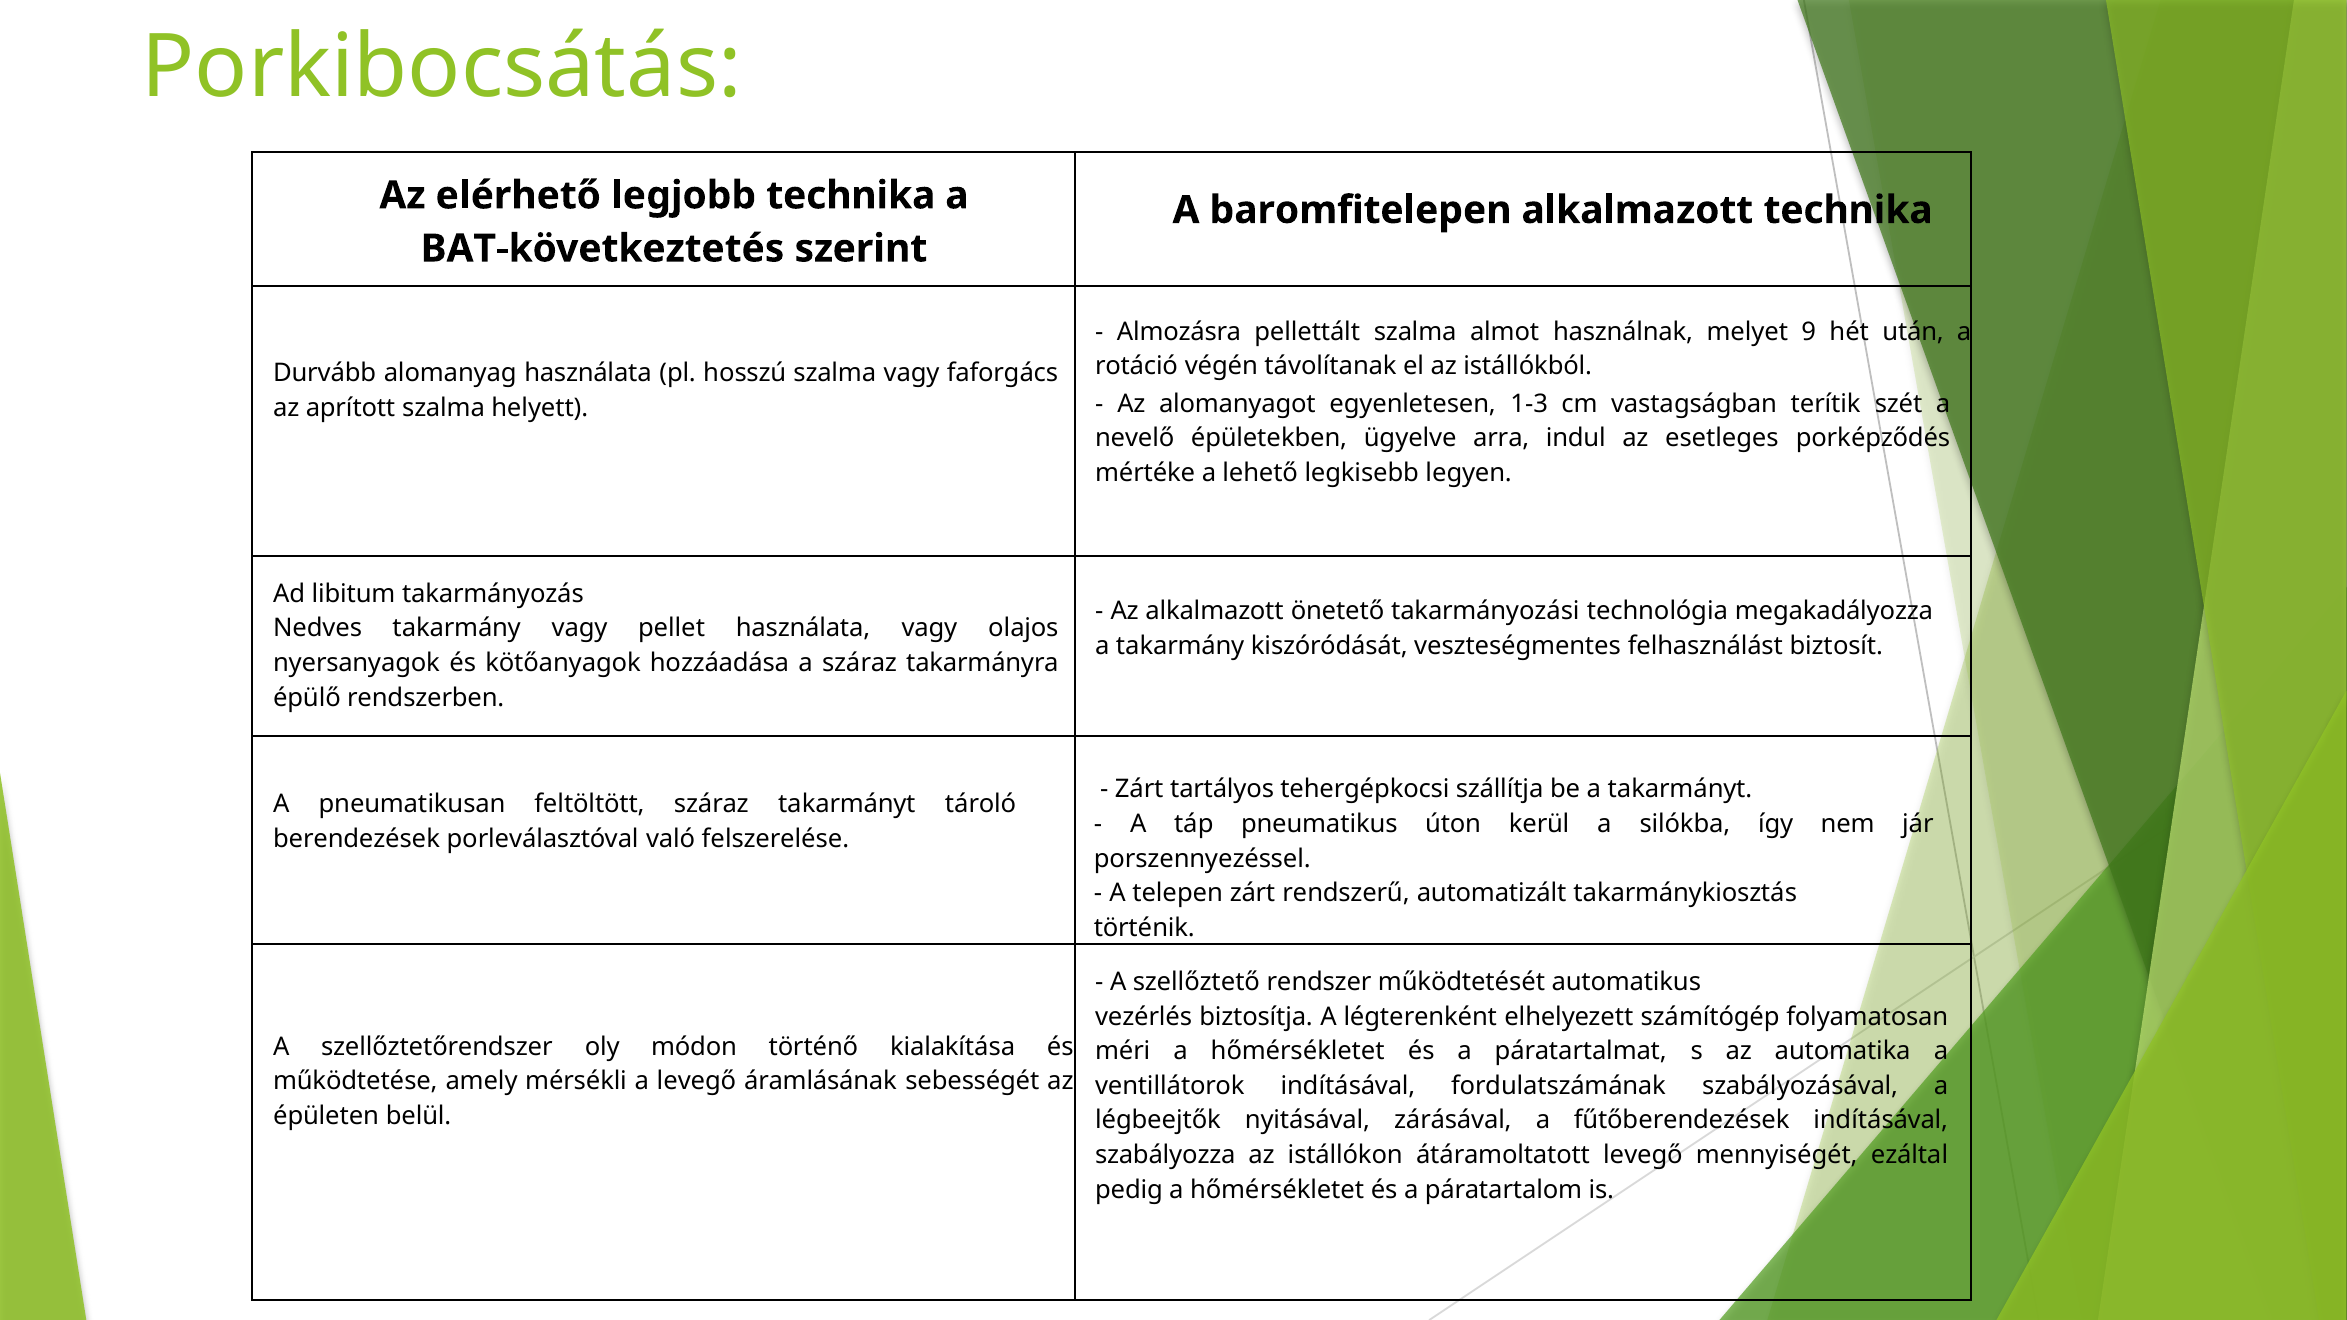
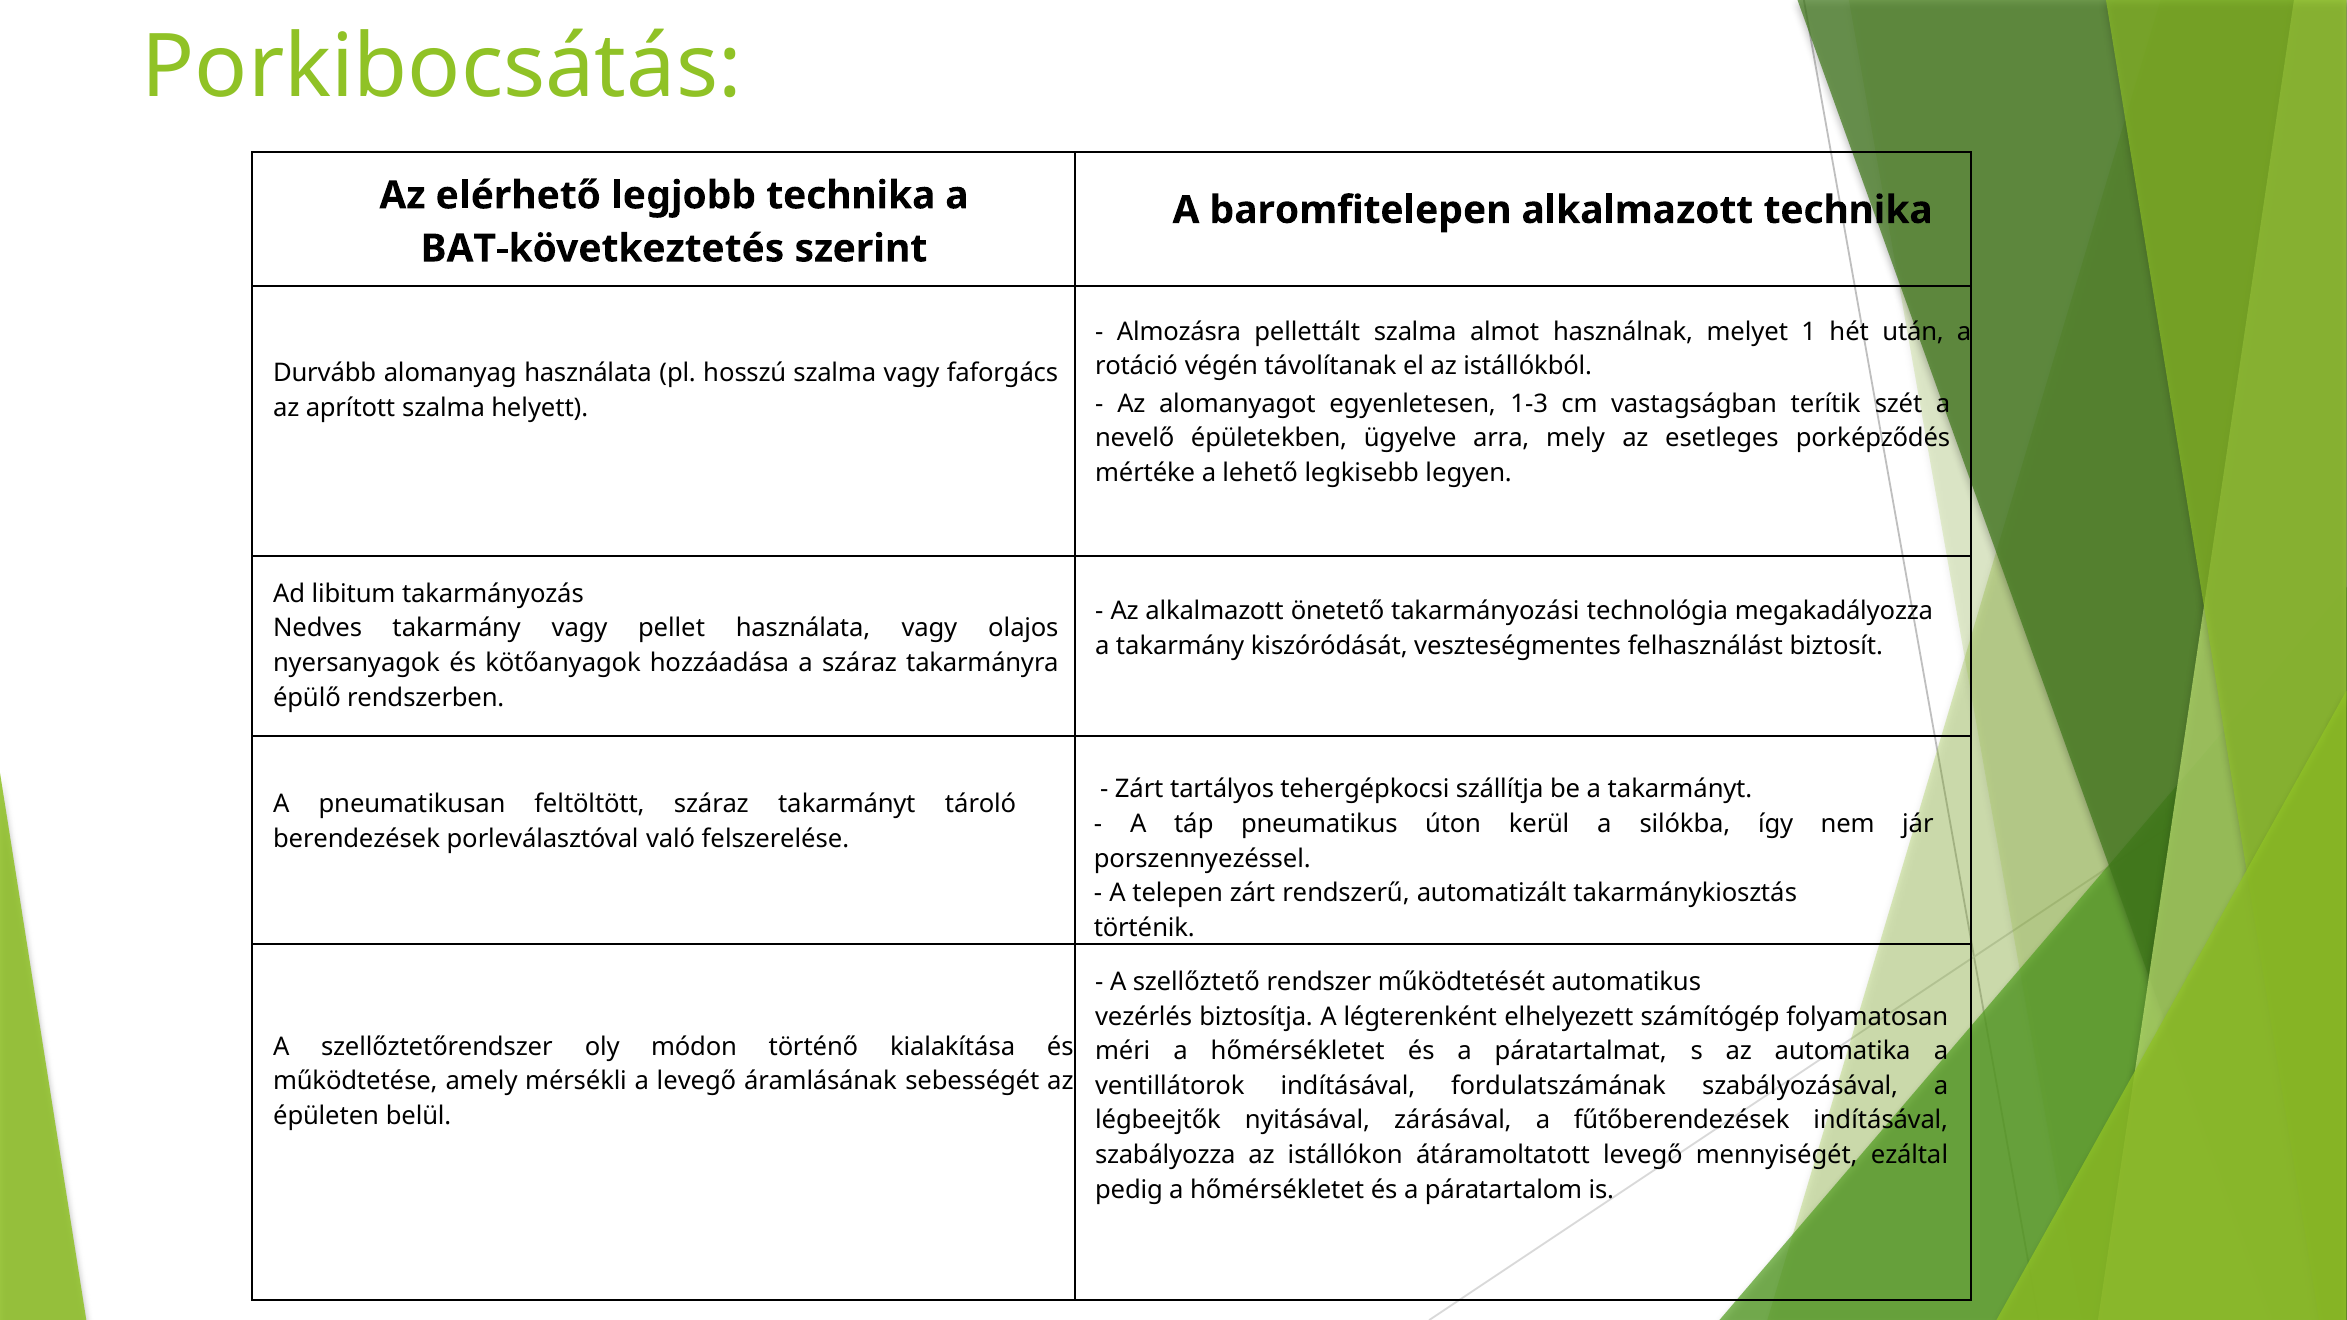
9: 9 -> 1 (1809, 332)
indul: indul -> mely (1576, 438)
